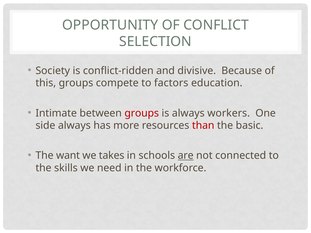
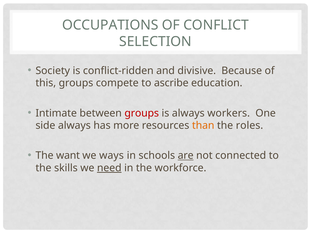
OPPORTUNITY: OPPORTUNITY -> OCCUPATIONS (110, 25)
factors: factors -> ascribe (171, 83)
than colour: red -> orange (203, 126)
basic: basic -> roles (250, 126)
takes: takes -> ways (112, 156)
need underline: none -> present (109, 168)
